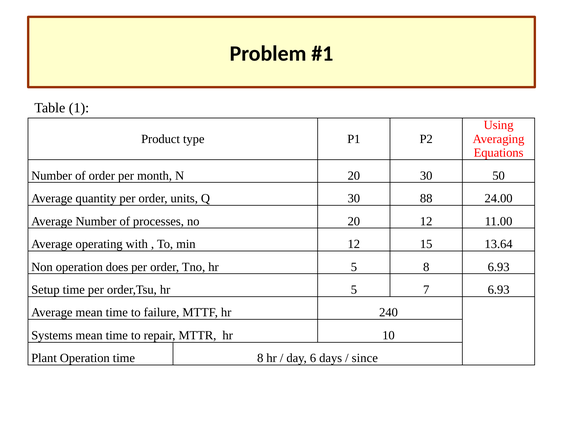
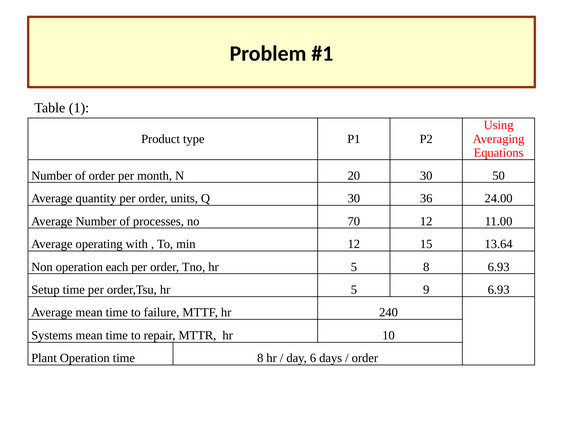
88: 88 -> 36 (426, 199)
no 20: 20 -> 70 (354, 221)
does: does -> each (117, 267)
7: 7 -> 9 (426, 290)
since: since -> order (365, 358)
